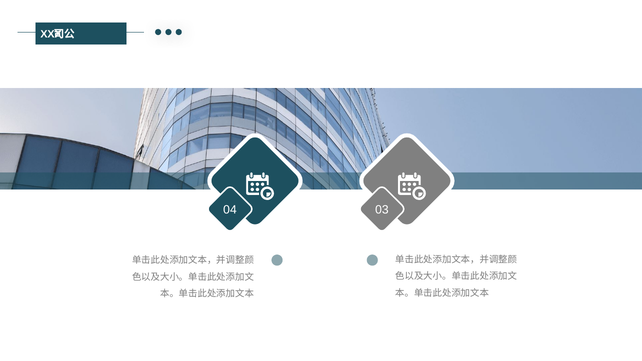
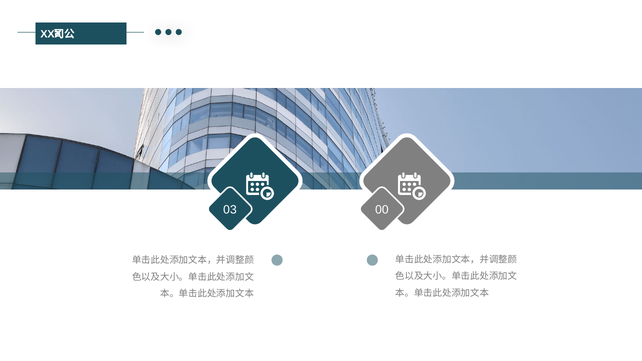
4: 4 -> 3 (233, 210)
0 3: 3 -> 0 (385, 210)
